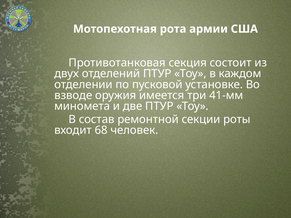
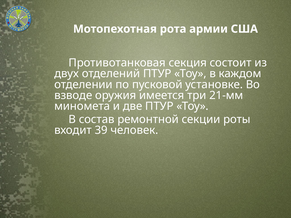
41-мм: 41-мм -> 21-мм (226, 95)
68: 68 -> 39 (101, 130)
